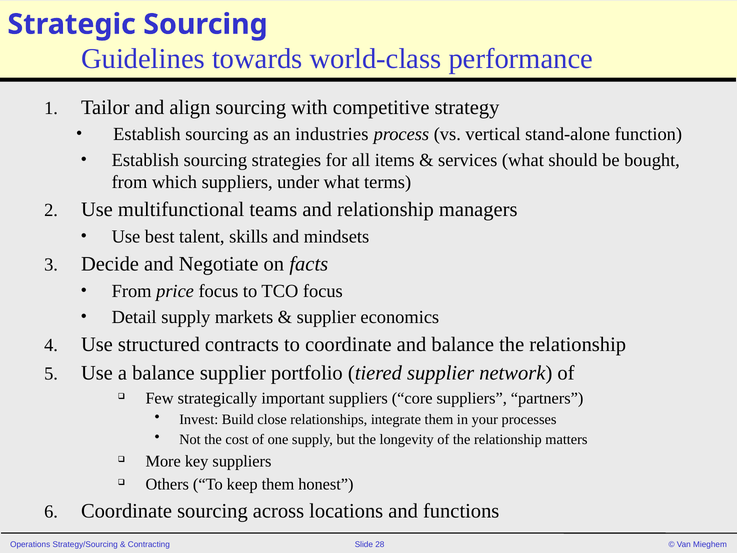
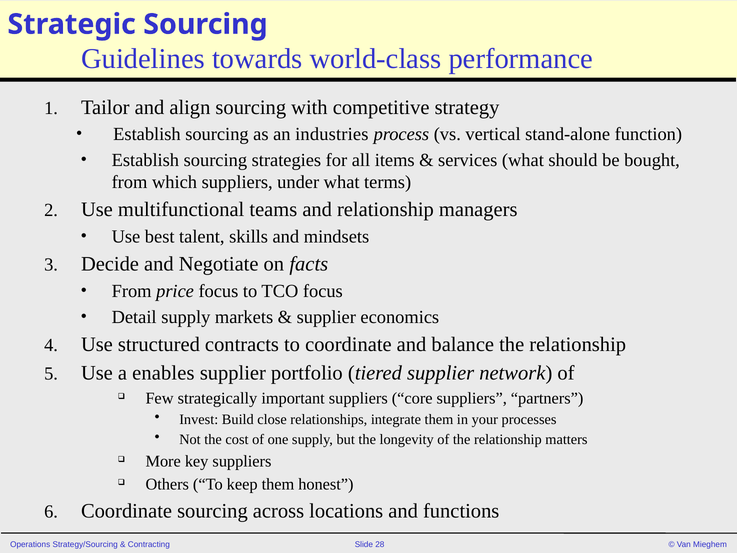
a balance: balance -> enables (163, 373)
